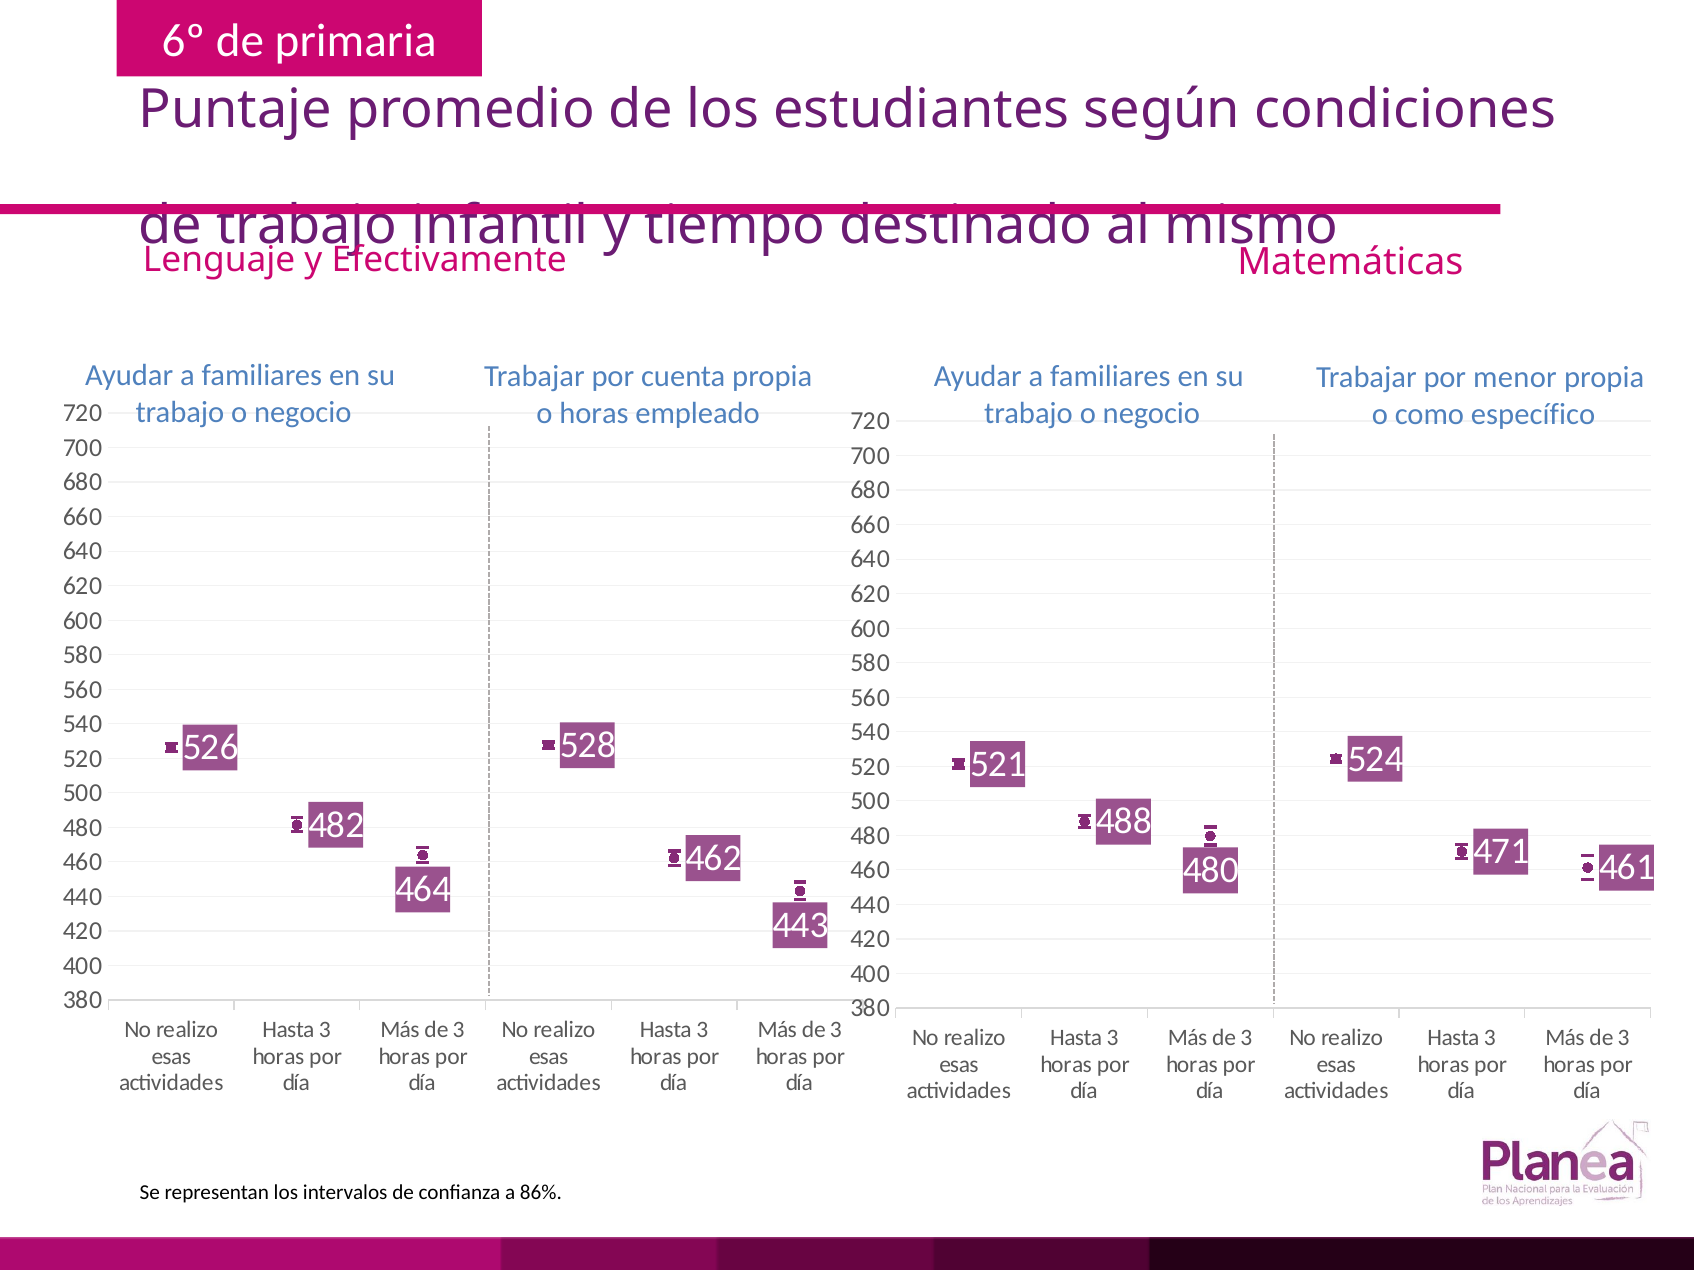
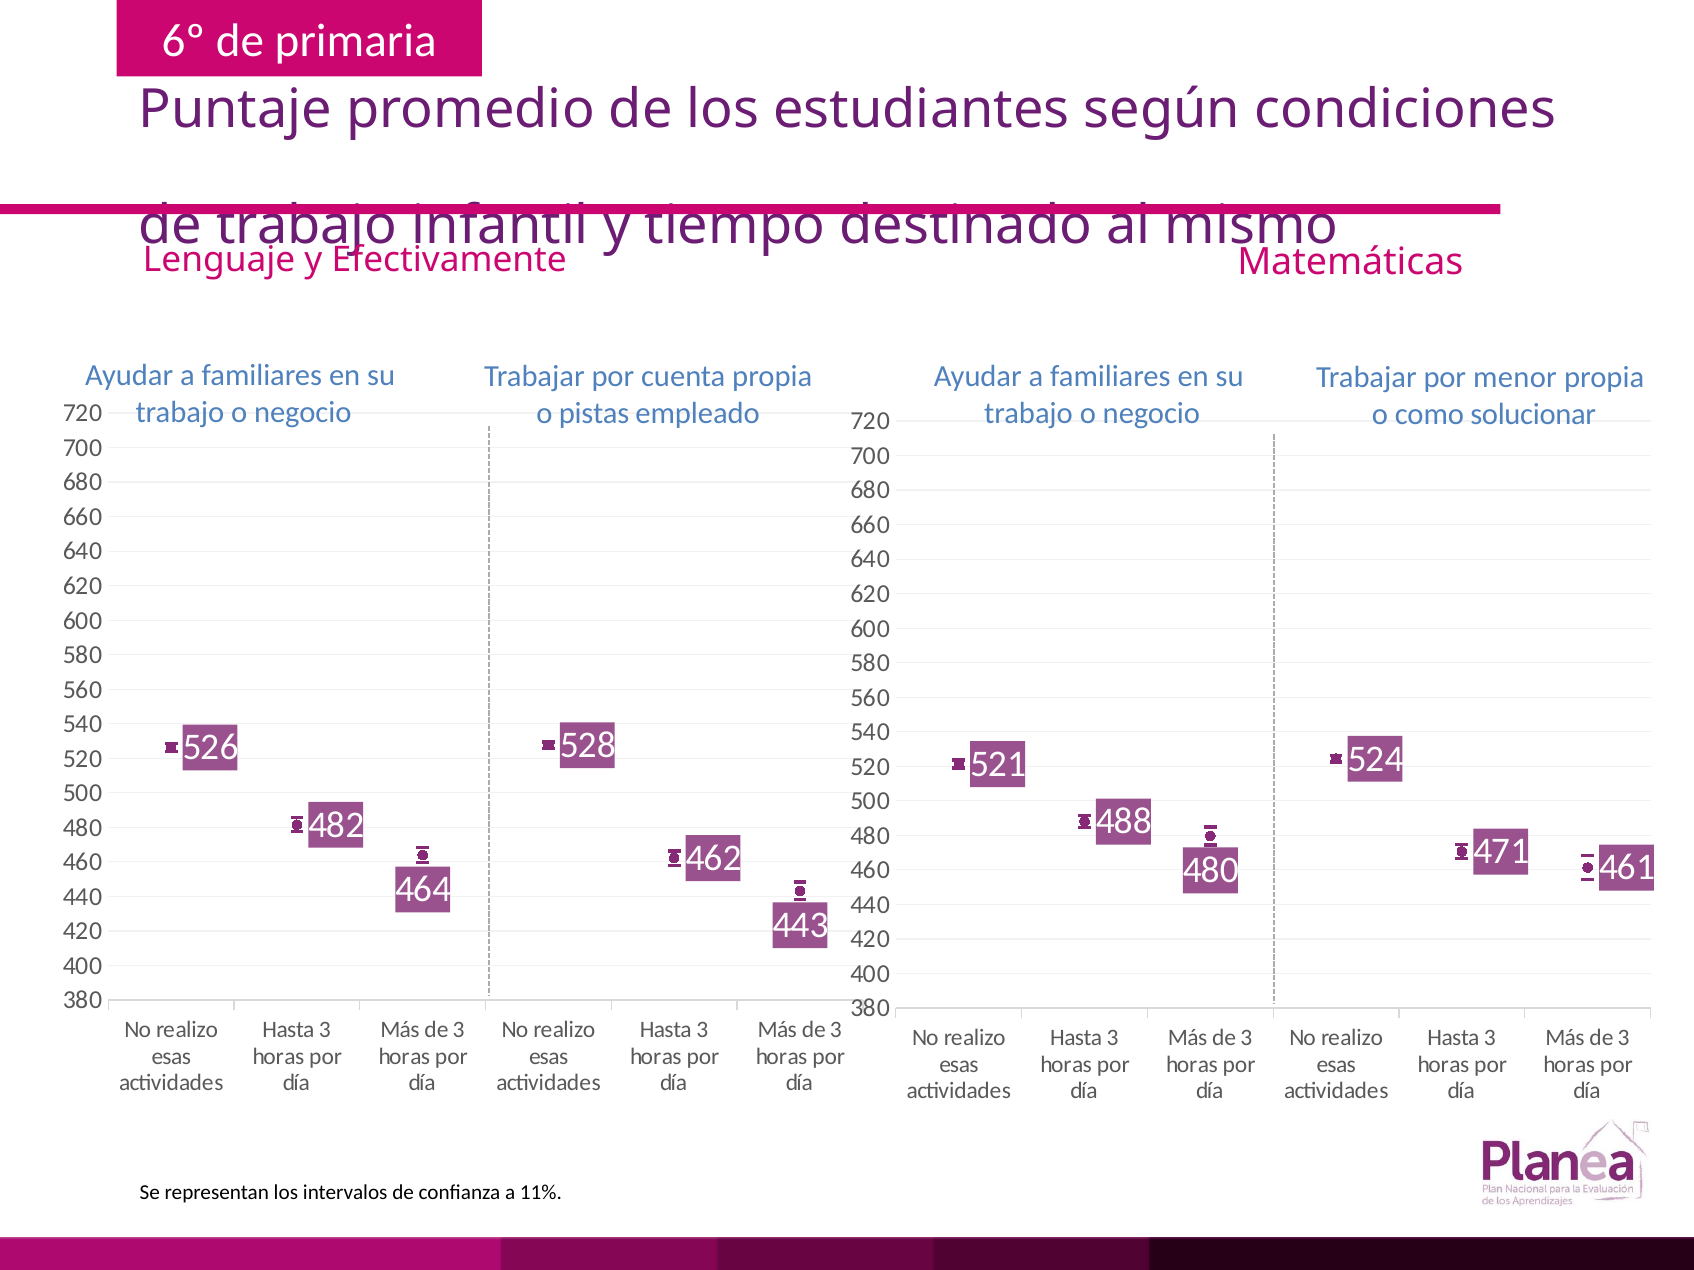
o horas: horas -> pistas (594, 413)
específico: específico -> solucionar (1533, 414)
86%: 86% -> 11% (541, 1193)
